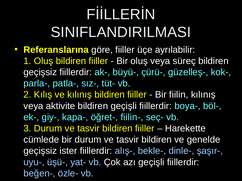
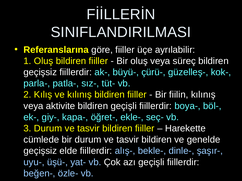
fiilin-: fiilin- -> ekle- (132, 117)
ister: ister -> elde (68, 151)
